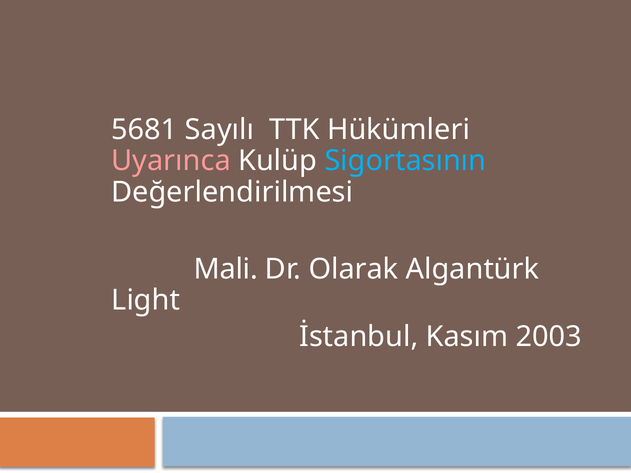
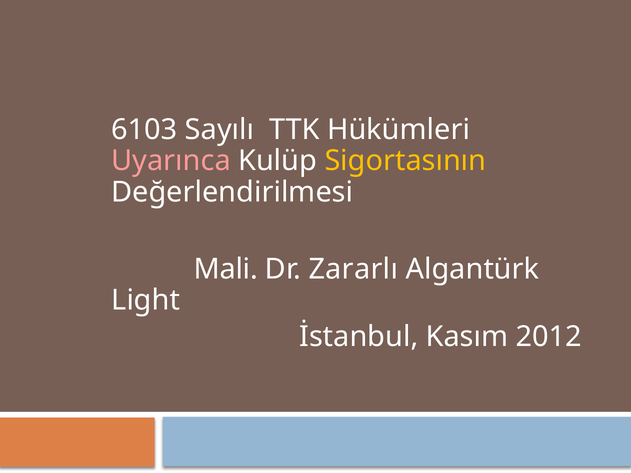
5681: 5681 -> 6103 (144, 130)
Sigortasının colour: light blue -> yellow (405, 161)
Olarak: Olarak -> Zararlı (353, 269)
2003: 2003 -> 2012 (549, 337)
